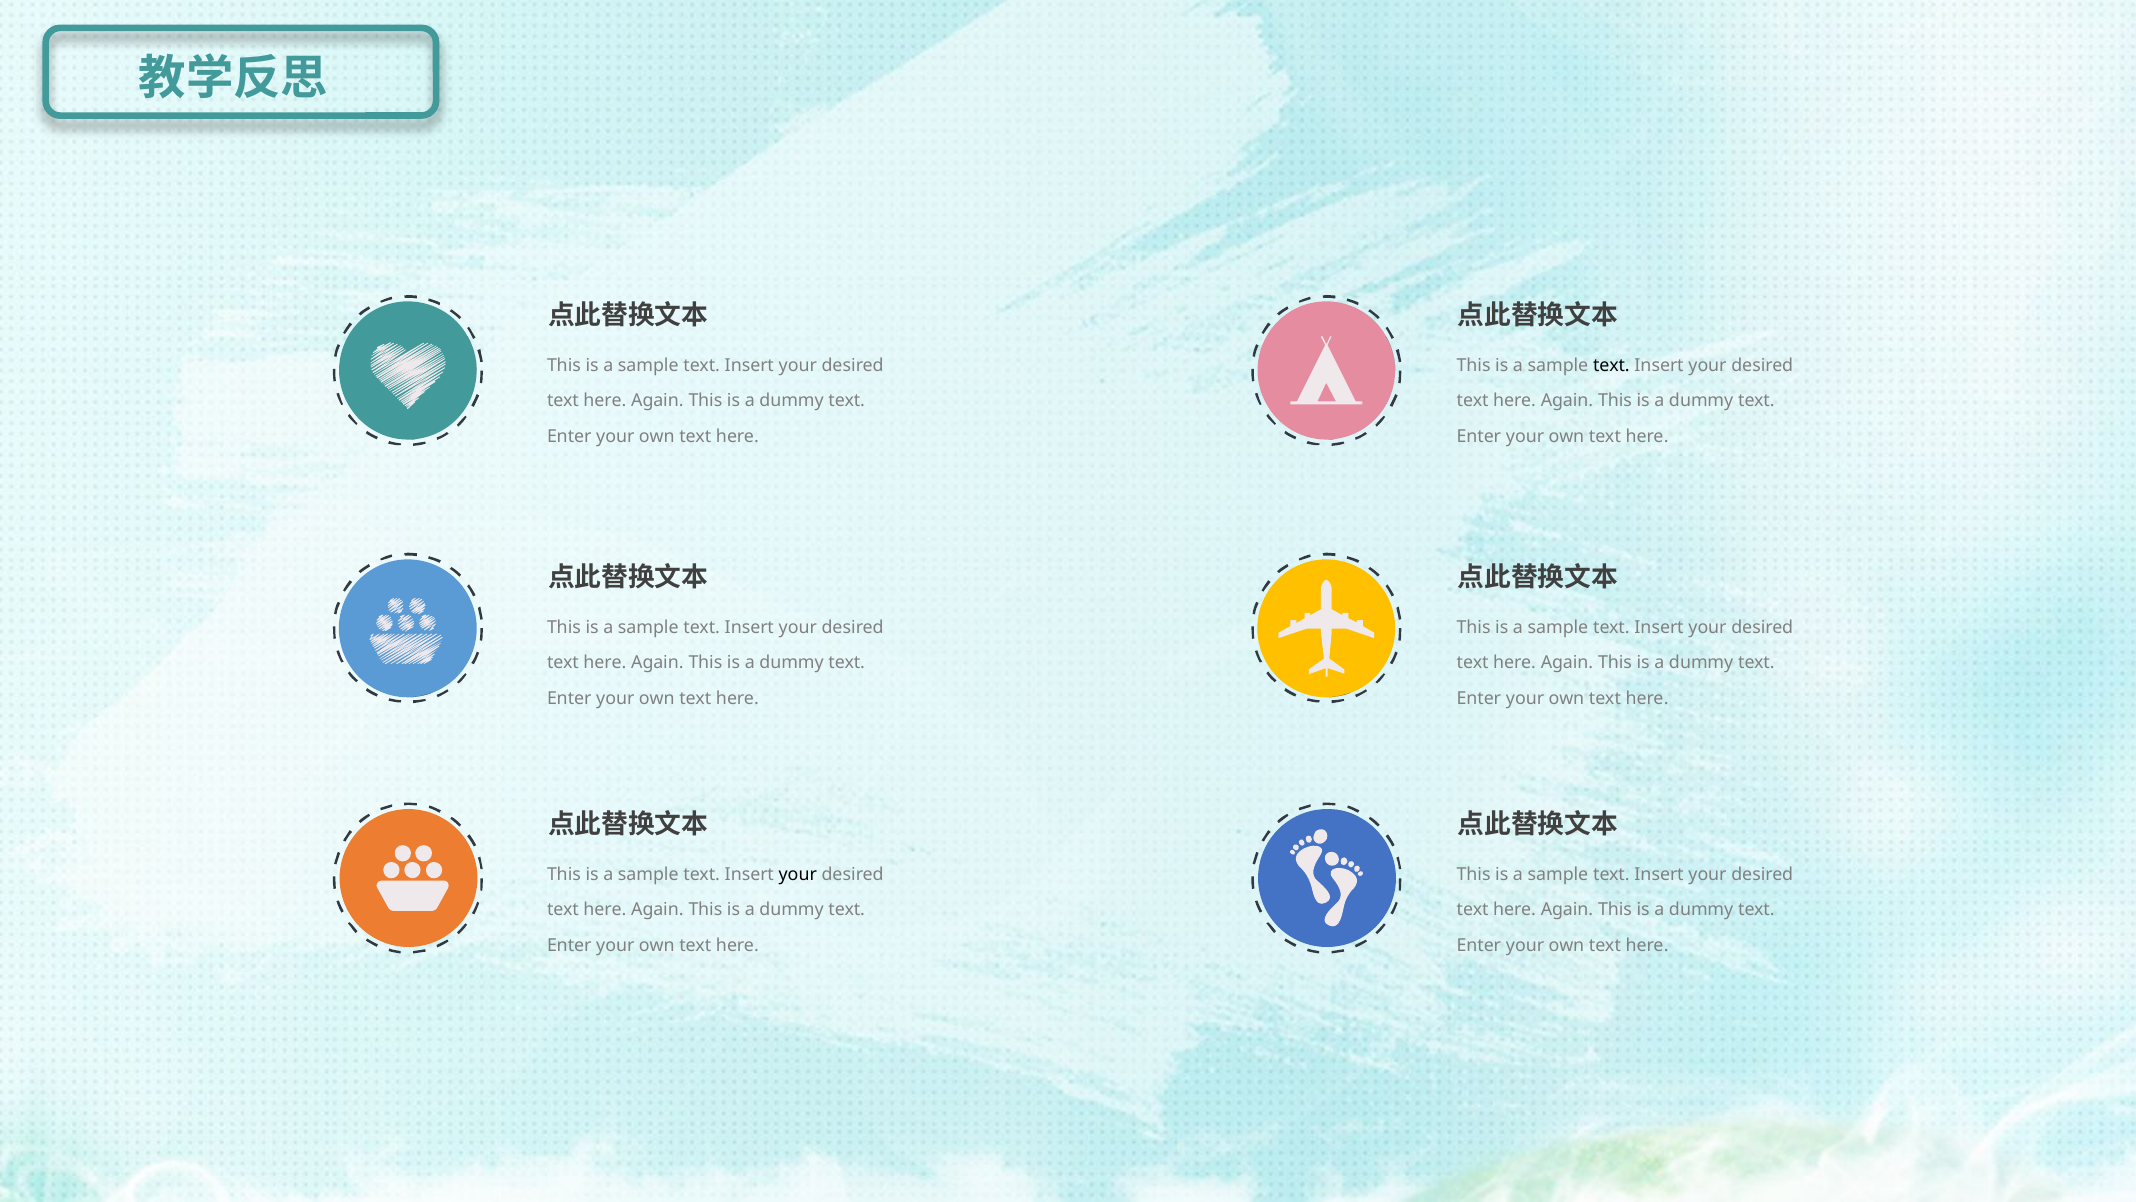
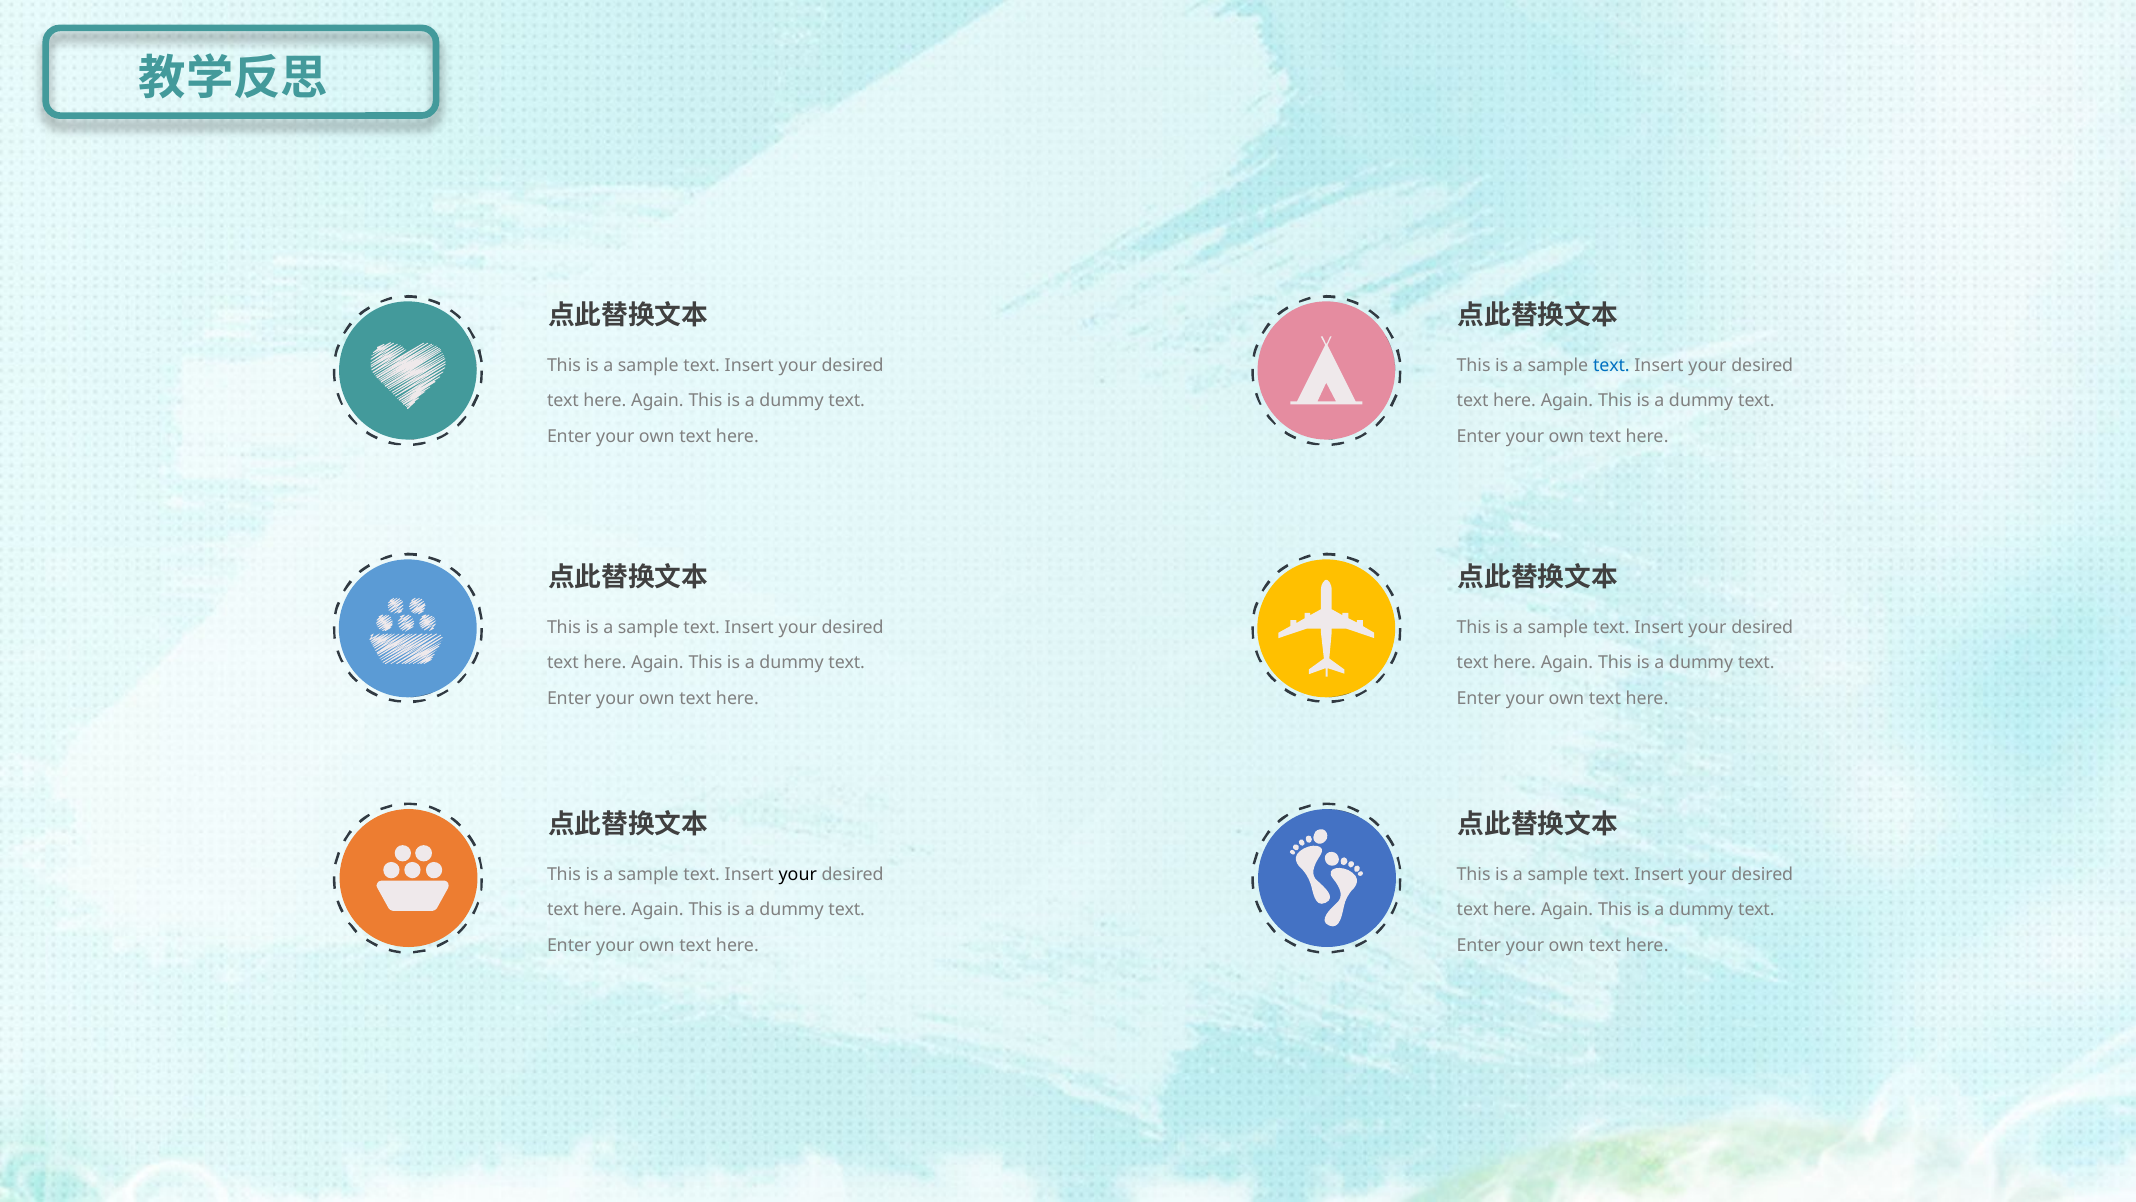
text colour: black -> blue (1611, 365)
